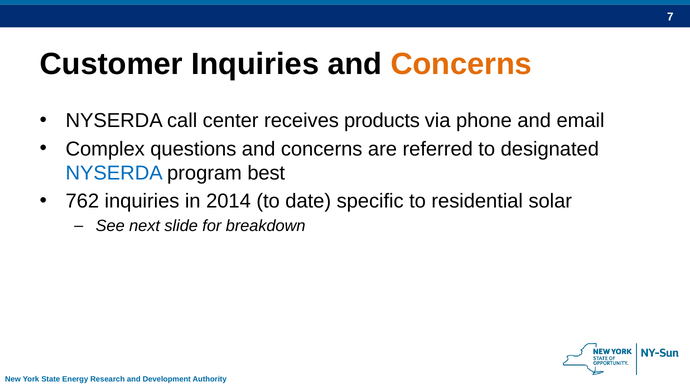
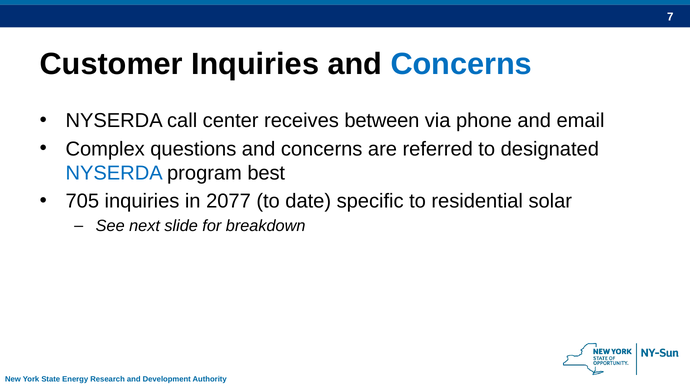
Concerns colour: orange -> blue (461, 64)
products: products -> between (382, 121)
762: 762 -> 705 (82, 201)
2014: 2014 -> 2077 (228, 201)
